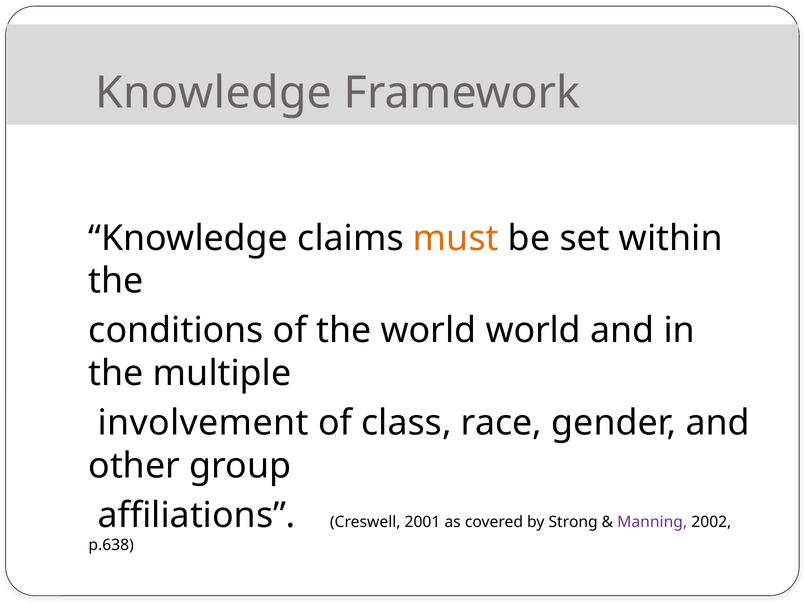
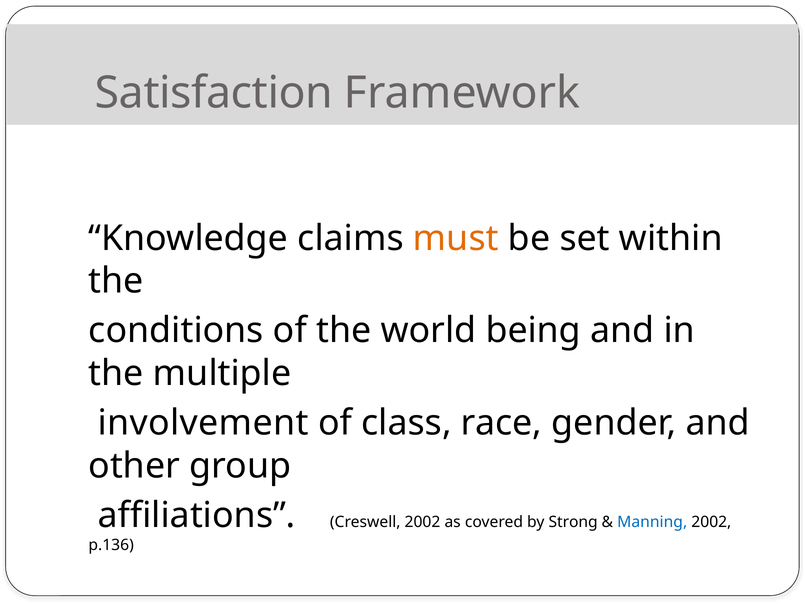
Knowledge: Knowledge -> Satisfaction (214, 93)
world world: world -> being (533, 331)
Creswell 2001: 2001 -> 2002 (422, 522)
Manning colour: purple -> blue (652, 522)
p.638: p.638 -> p.136 (111, 545)
